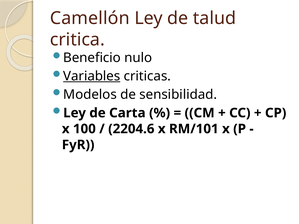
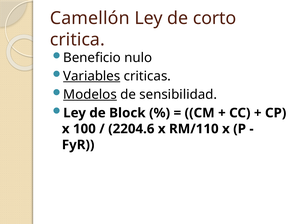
talud: talud -> corto (215, 18)
Modelos underline: none -> present (90, 95)
Carta: Carta -> Block (127, 113)
RM/101: RM/101 -> RM/110 (194, 129)
